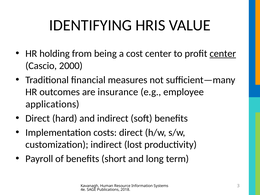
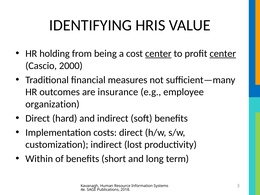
center underline: none -> present (158, 54)
applications: applications -> organization (52, 104)
Payroll: Payroll -> Within (39, 159)
